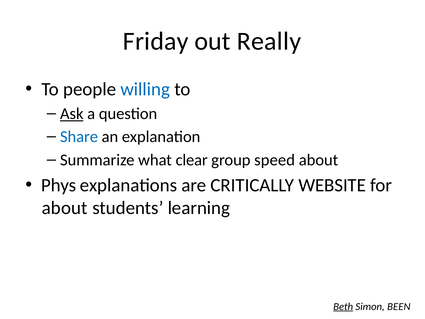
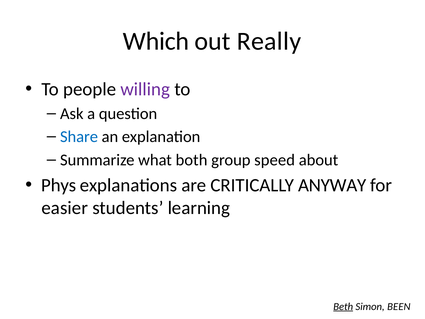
Friday: Friday -> Which (156, 41)
willing colour: blue -> purple (145, 89)
Ask underline: present -> none (72, 114)
clear: clear -> both (192, 160)
WEBSITE: WEBSITE -> ANYWAY (332, 185)
about: about -> easier (65, 208)
